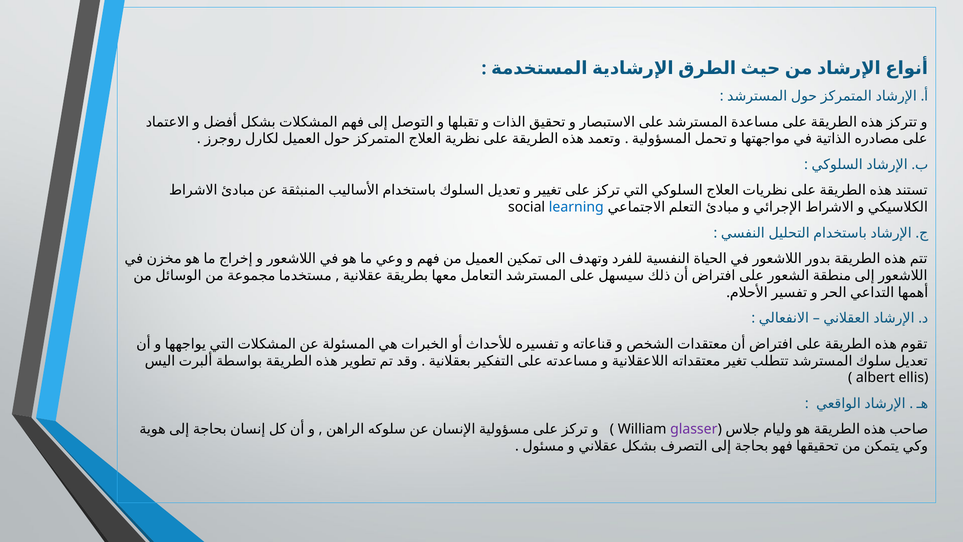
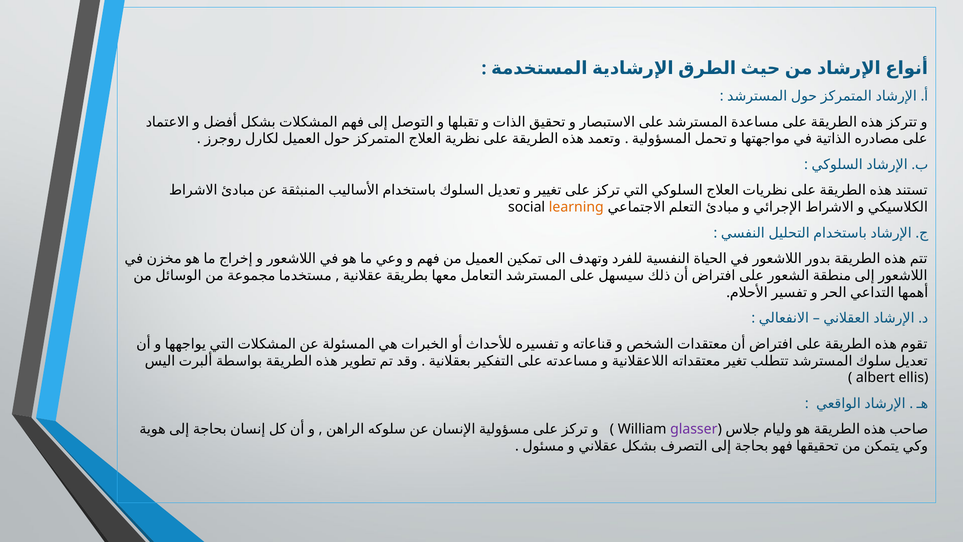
learning colour: blue -> orange (576, 207)
